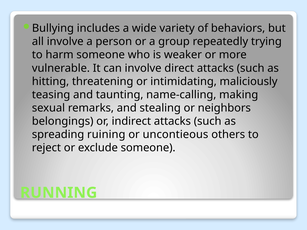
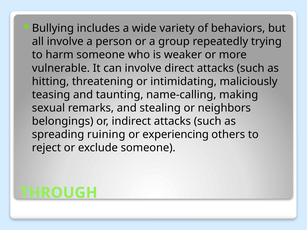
uncontieous: uncontieous -> experiencing (176, 135)
RUNNING: RUNNING -> THROUGH (59, 193)
